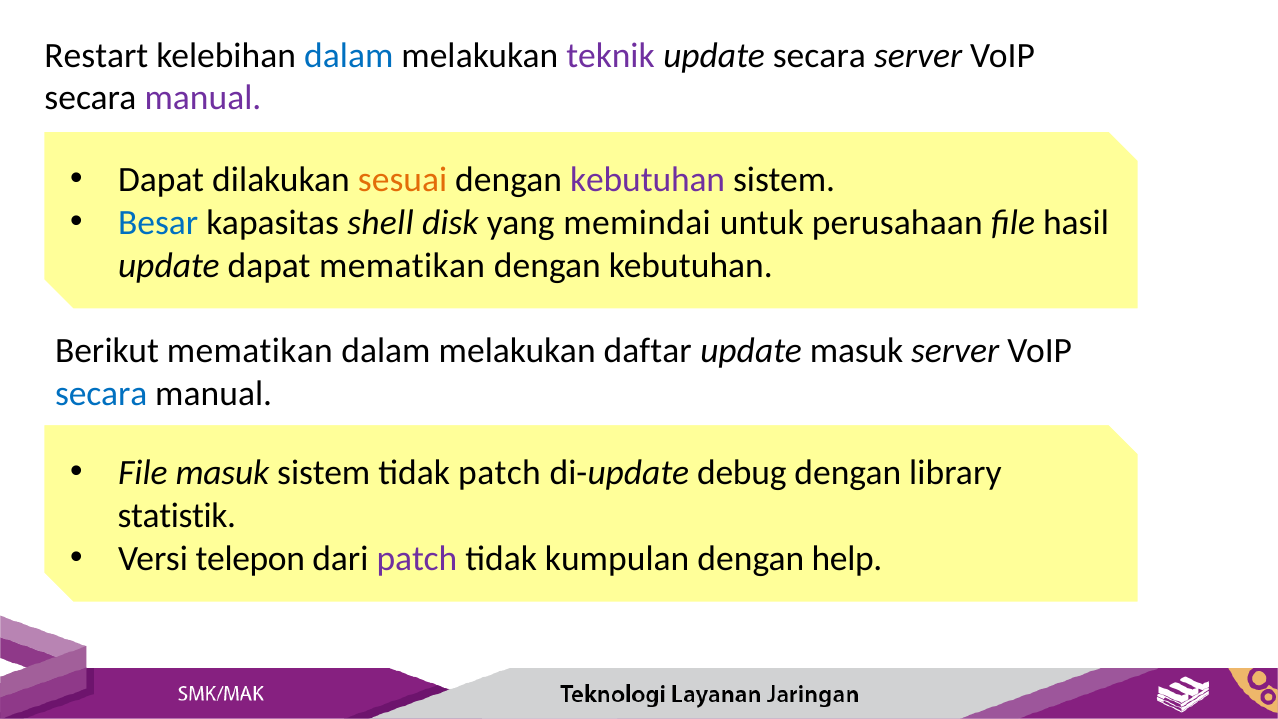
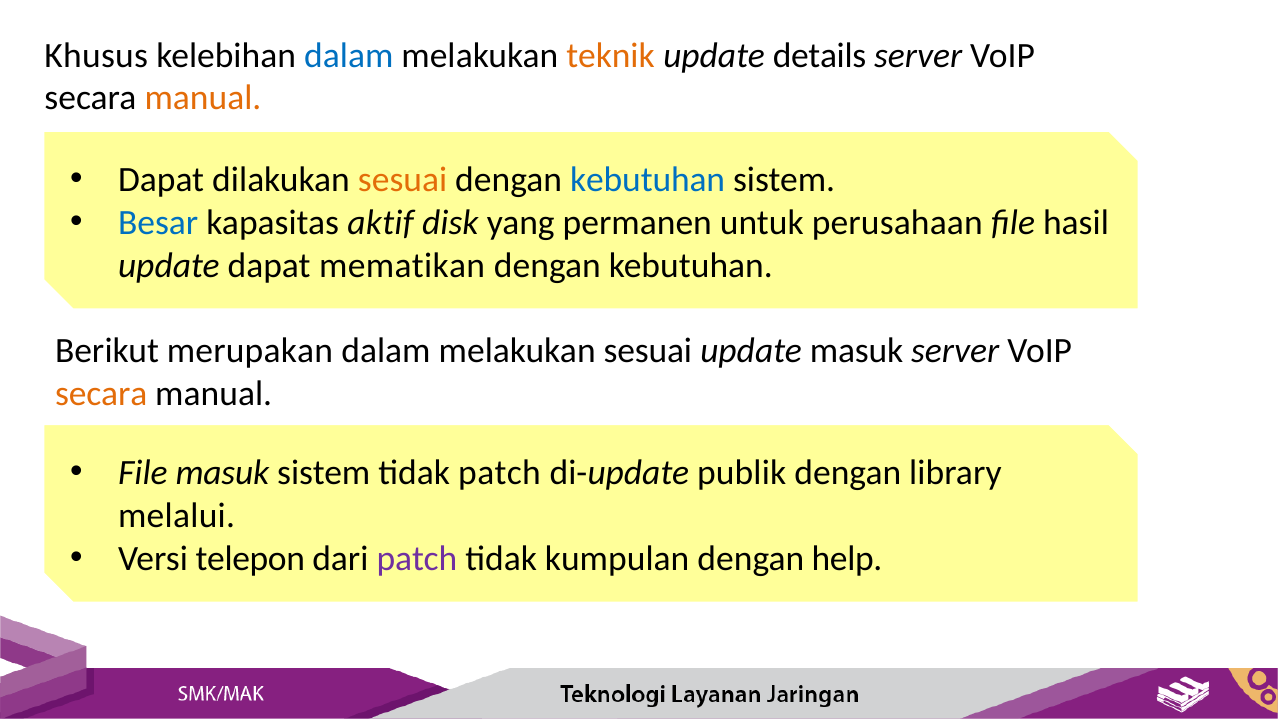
Restart: Restart -> Khusus (96, 56)
teknik colour: purple -> orange (611, 56)
update secara: secara -> details (820, 56)
manual colour: purple -> orange (203, 98)
kebutuhan colour: purple -> blue (648, 180)
shell: shell -> aktif (381, 223)
memindai: memindai -> permanen (637, 223)
Berikut mematikan: mematikan -> merupakan (250, 351)
melakukan daftar: daftar -> sesuai (648, 351)
secara colour: blue -> orange (101, 393)
debug: debug -> publik (742, 473)
statistik: statistik -> melalui (177, 516)
